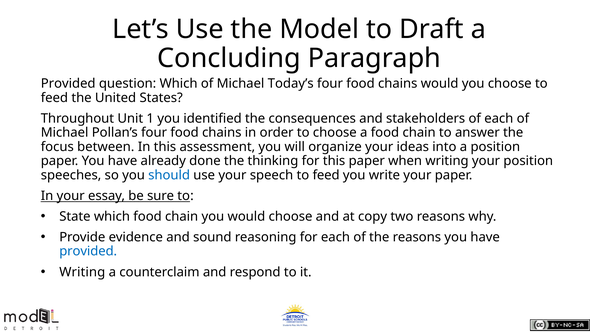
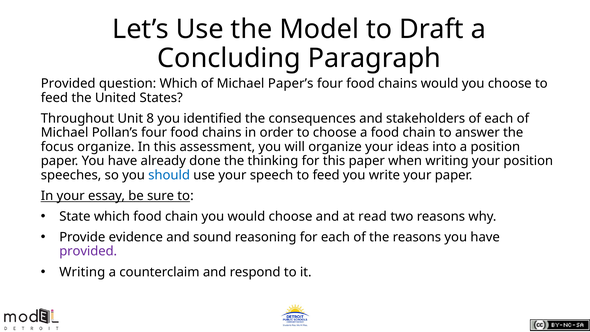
Today’s: Today’s -> Paper’s (291, 84)
1: 1 -> 8 (150, 118)
focus between: between -> organize (106, 147)
copy: copy -> read (372, 216)
provided colour: blue -> purple (88, 251)
